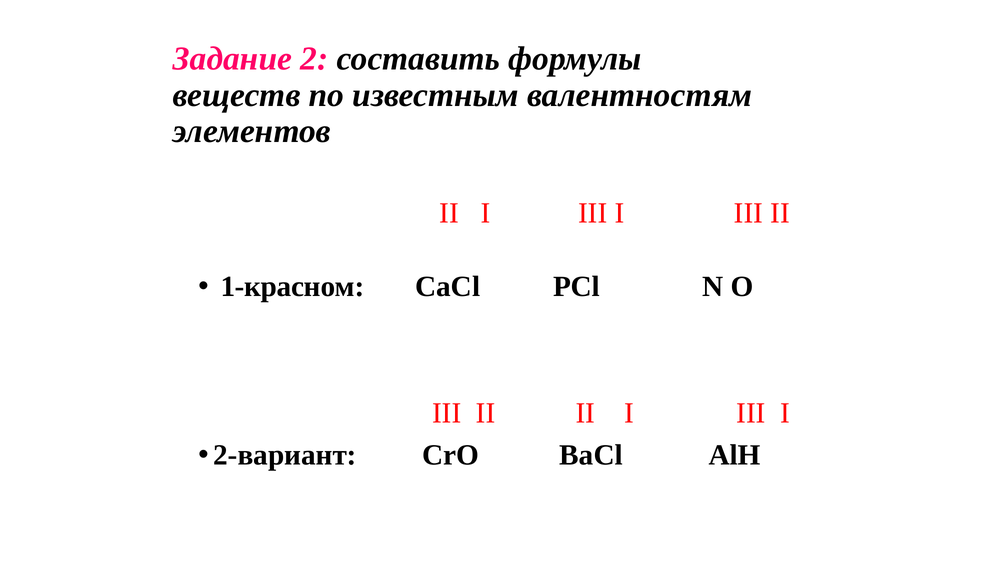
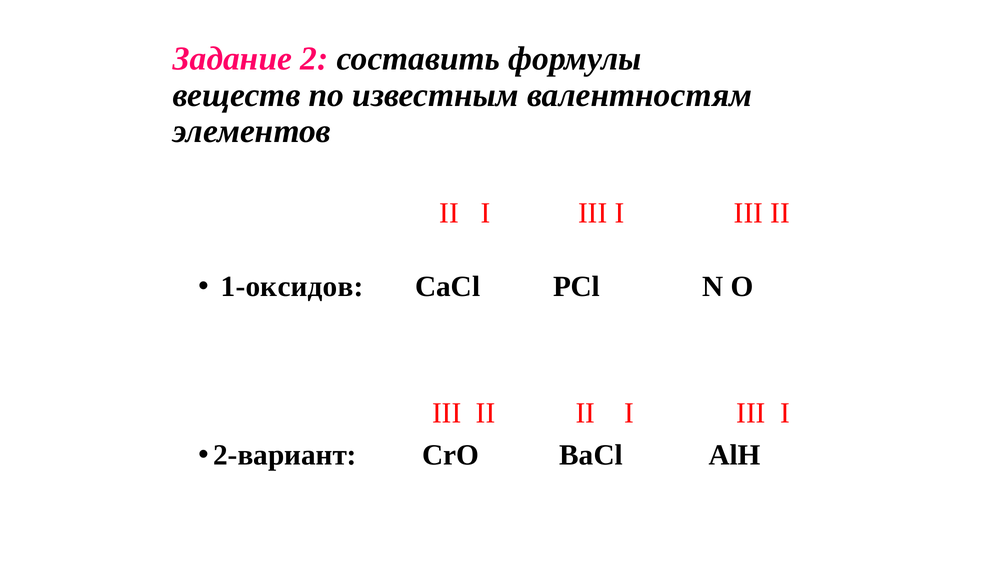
1-красном: 1-красном -> 1-оксидов (292, 287)
